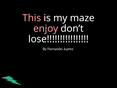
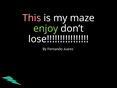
enjoy colour: pink -> light green (46, 28)
